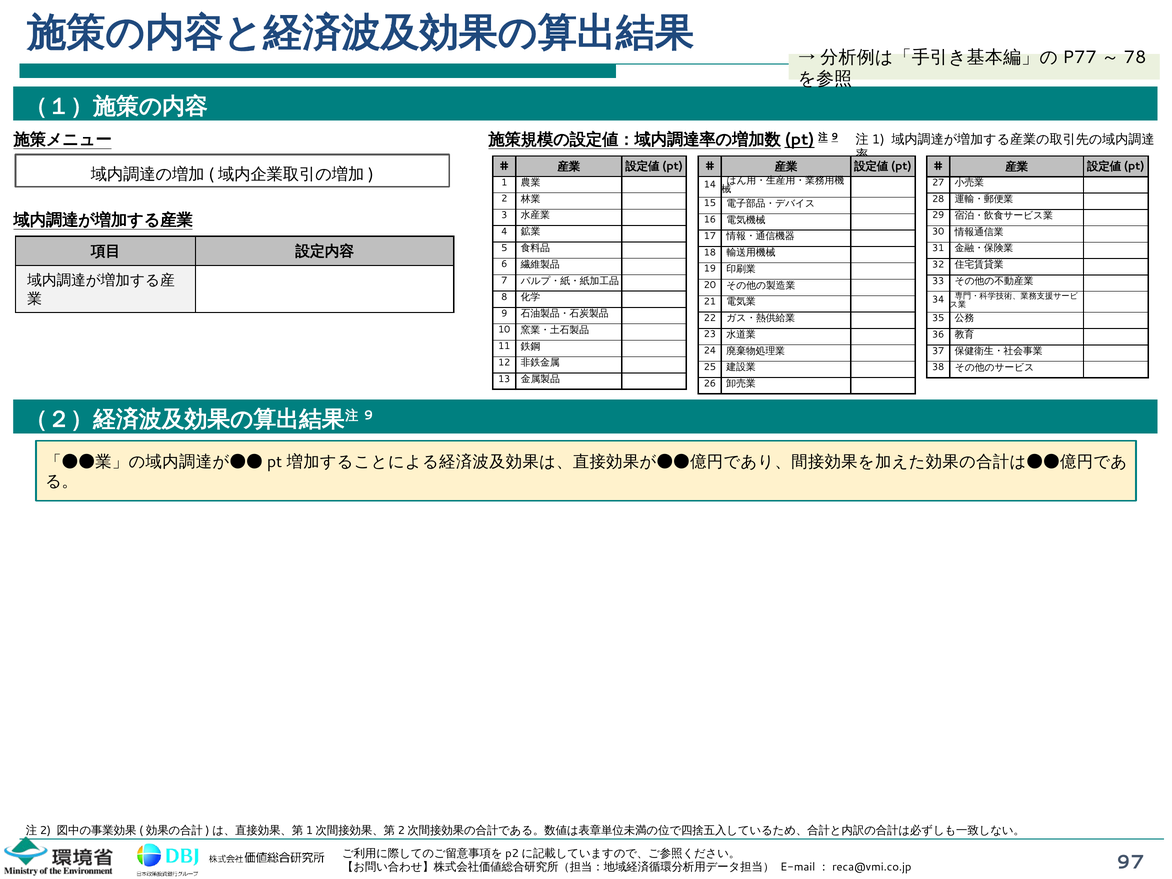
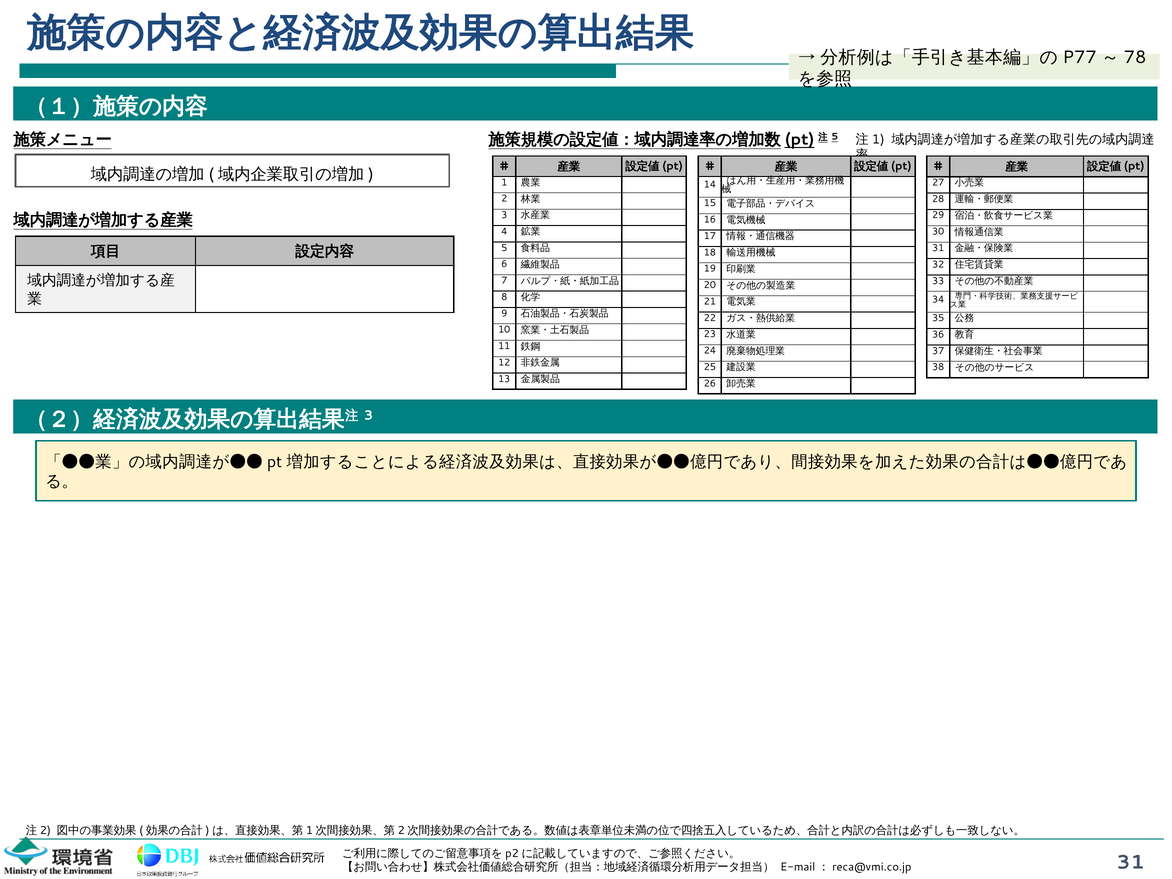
9: 9 -> 5 (835, 137)
9: 9 -> 3 (369, 415)
97: 97 -> 31 (1130, 862)
